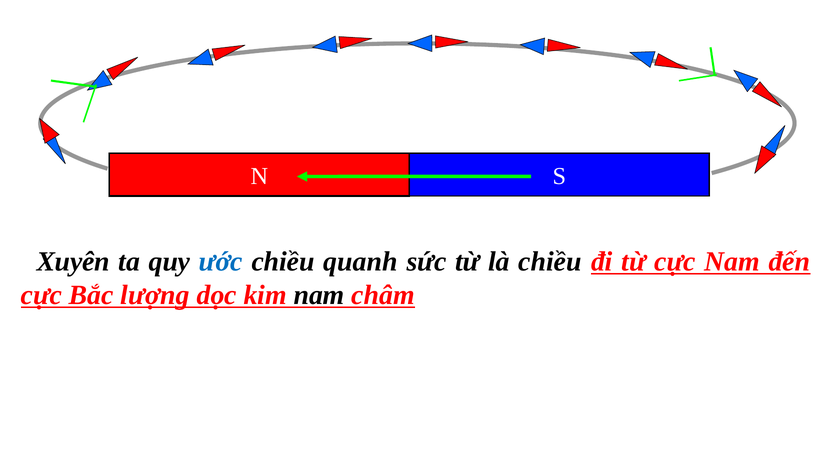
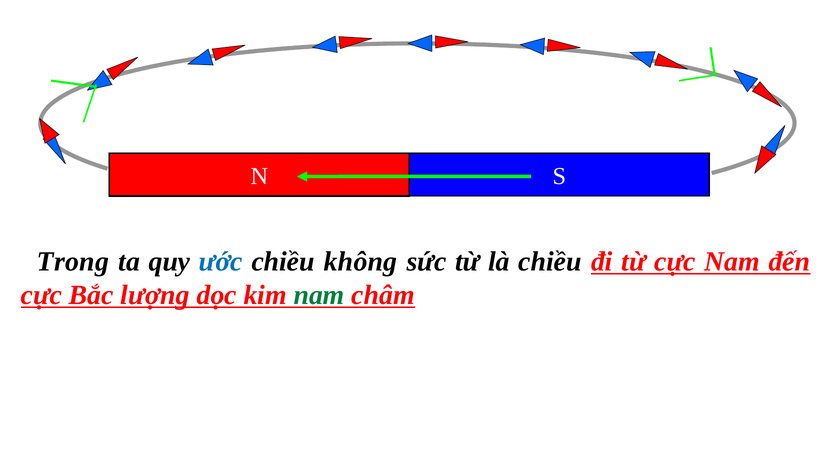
Xuyên: Xuyên -> Trong (73, 262)
quanh: quanh -> không (361, 262)
nam colour: black -> green (319, 295)
